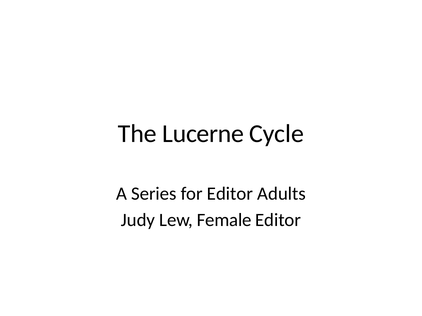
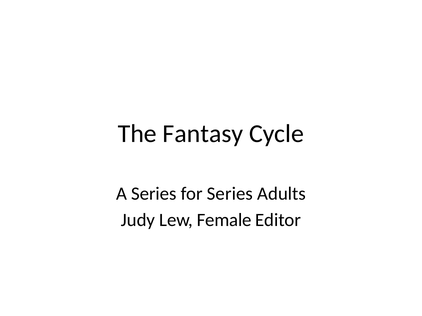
Lucerne: Lucerne -> Fantasy (203, 134)
for Editor: Editor -> Series (230, 194)
